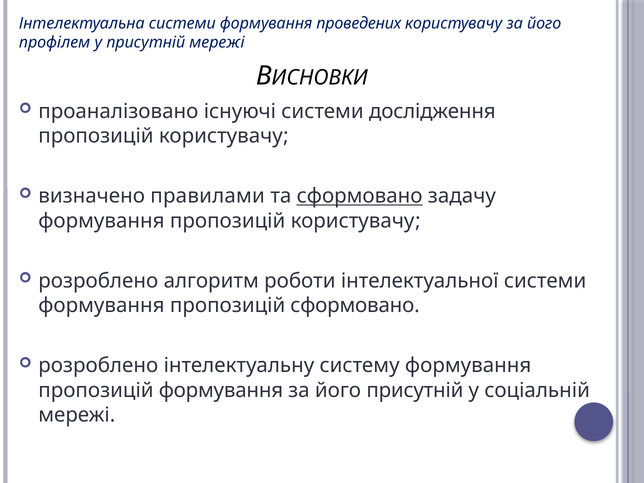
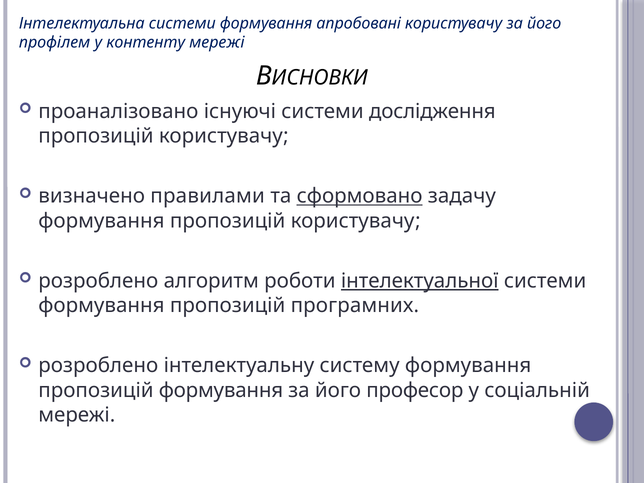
проведених: проведених -> апробовані (359, 23)
у присутній: присутній -> контенту (146, 43)
інтелектуальної underline: none -> present (420, 281)
пропозицій сформовано: сформовано -> програмних (355, 306)
його присутній: присутній -> професор (415, 390)
